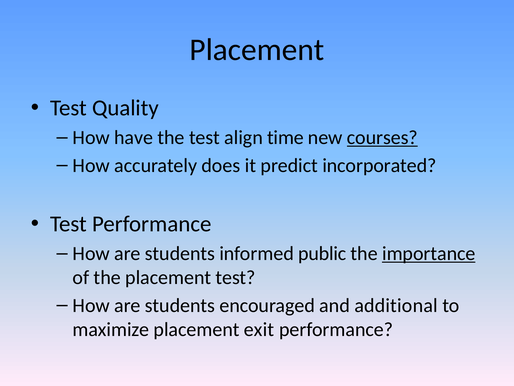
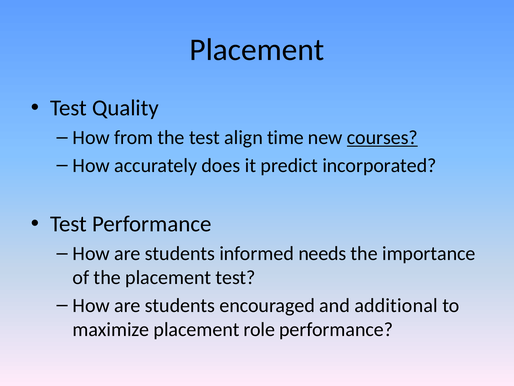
have: have -> from (134, 137)
public: public -> needs (322, 253)
importance underline: present -> none (429, 253)
exit: exit -> role (259, 329)
